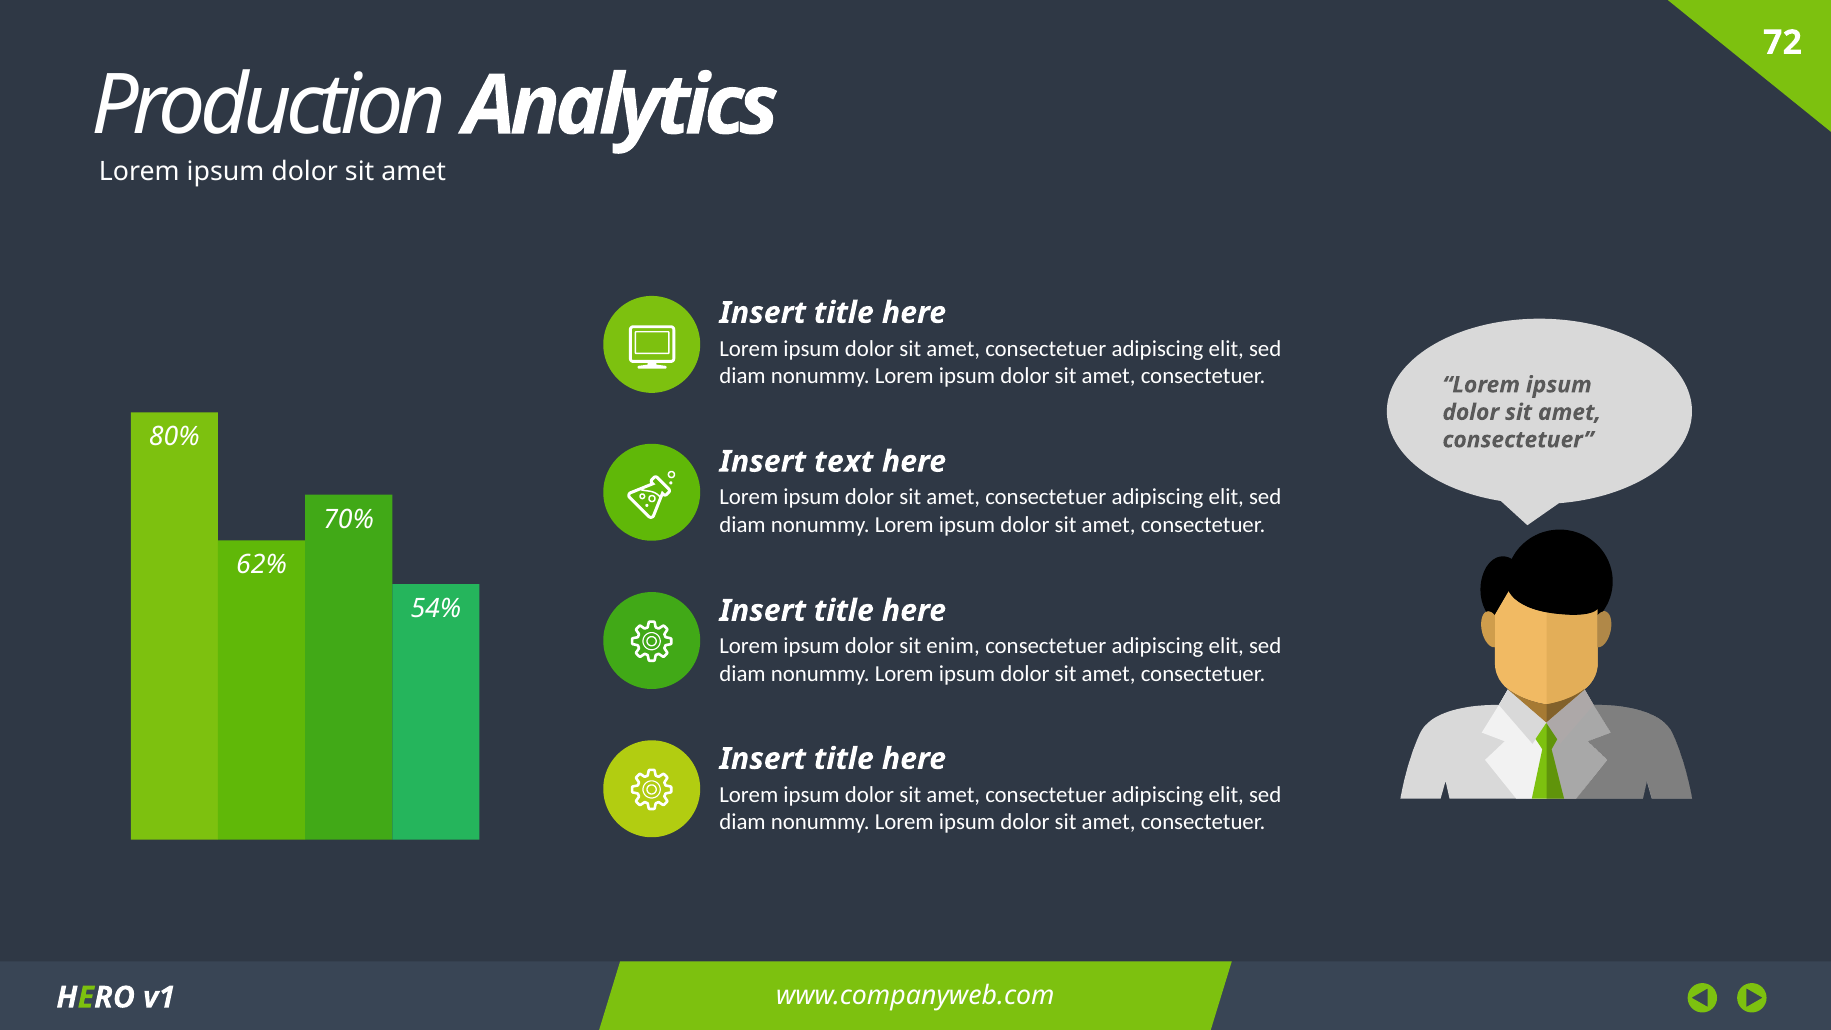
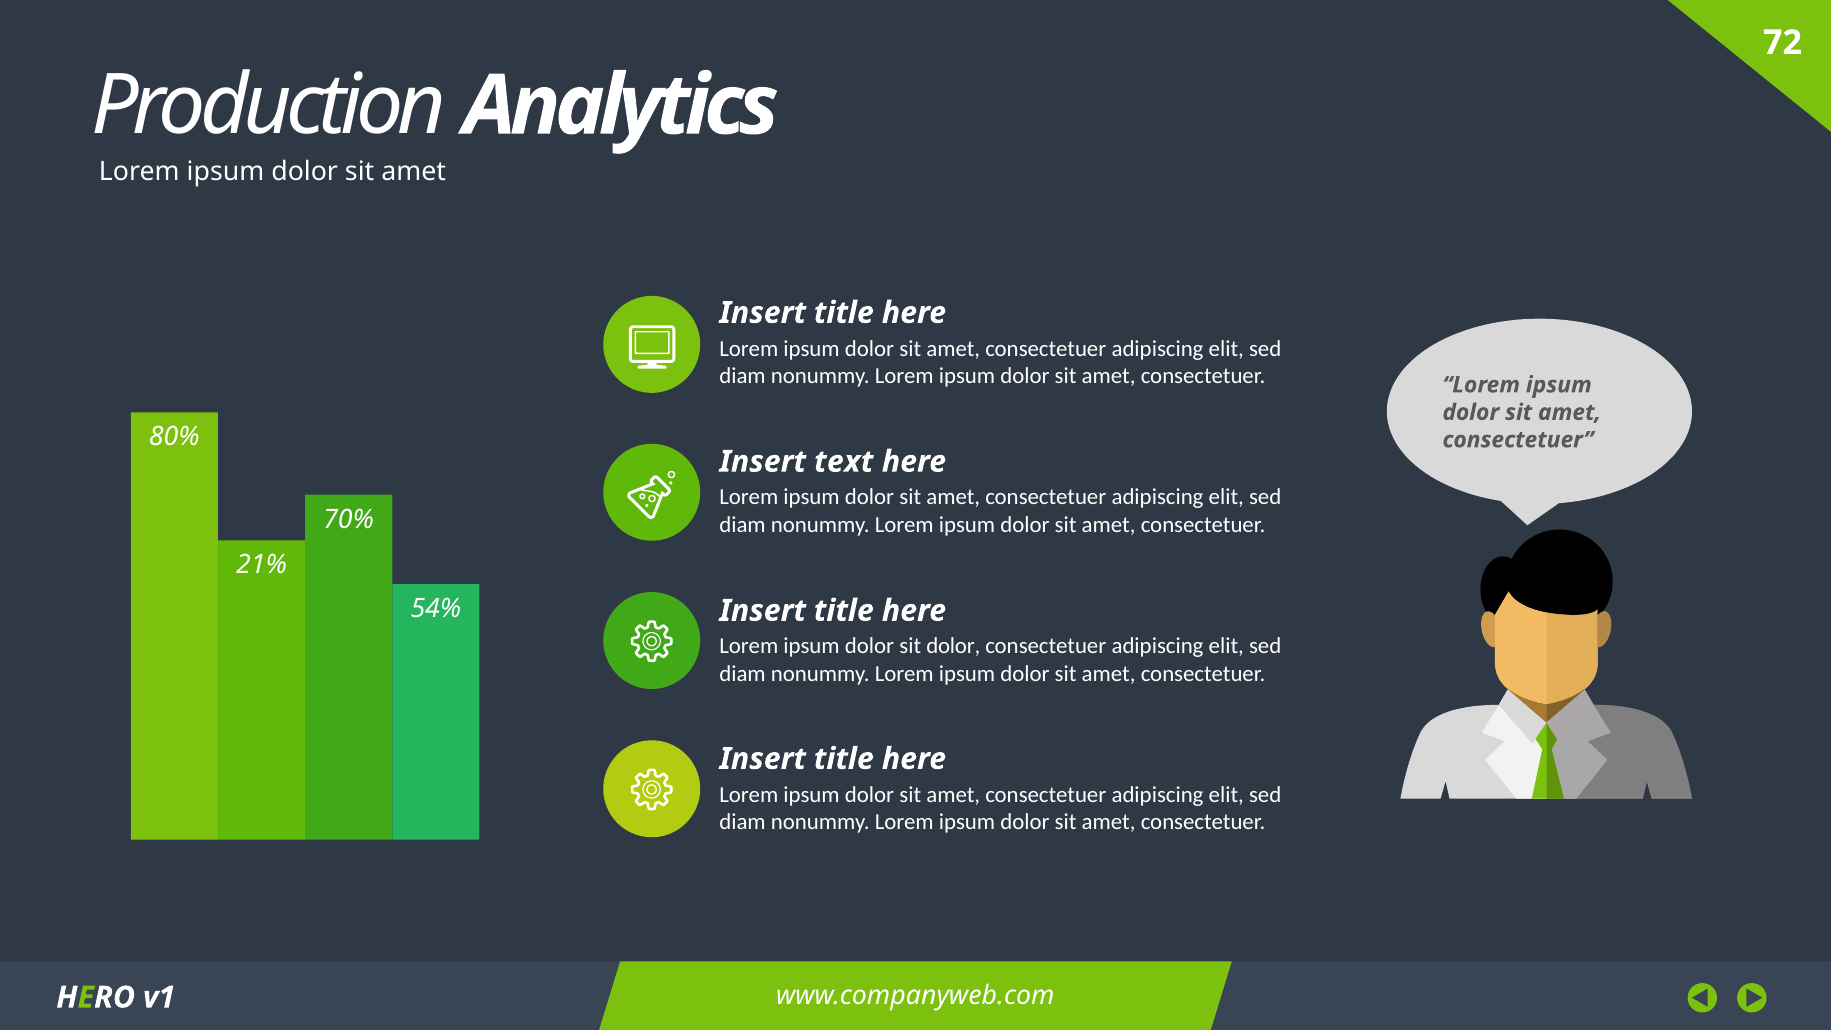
62%: 62% -> 21% (262, 565)
sit enim: enim -> dolor (953, 646)
